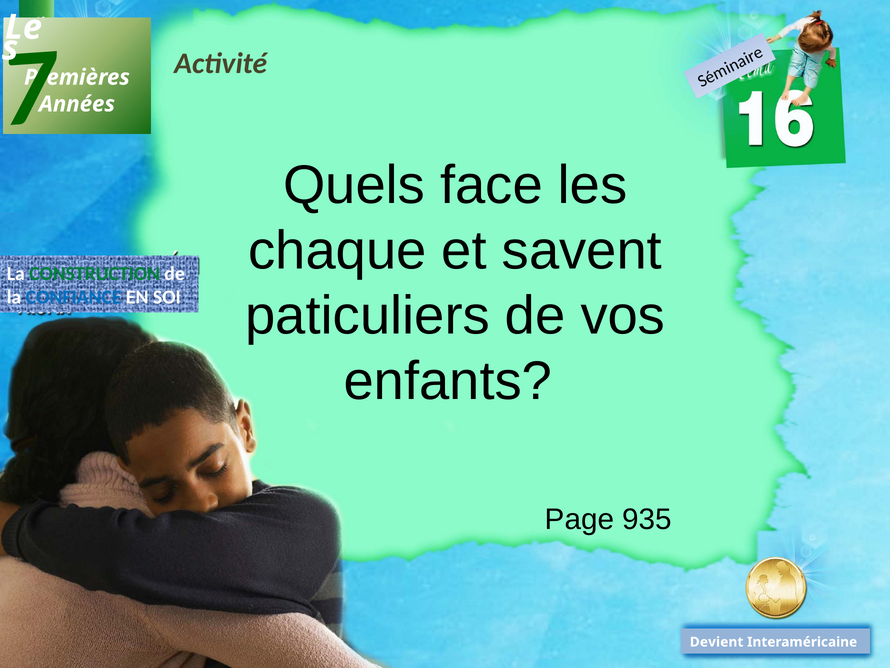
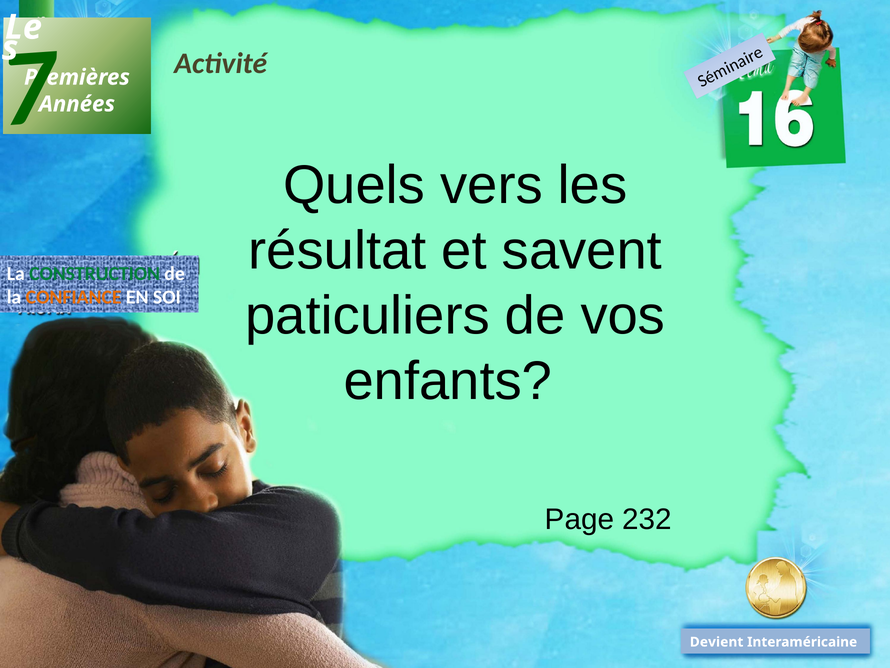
face: face -> vers (491, 185)
chaque: chaque -> résultat (337, 251)
CONFIANCE colour: blue -> orange (74, 297)
935: 935 -> 232 (647, 519)
